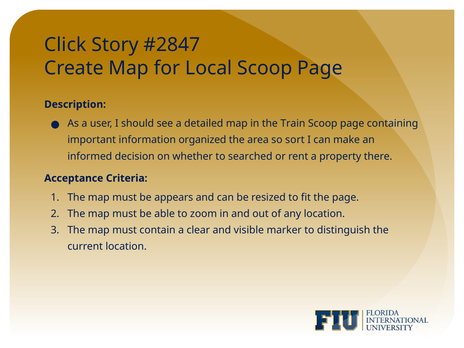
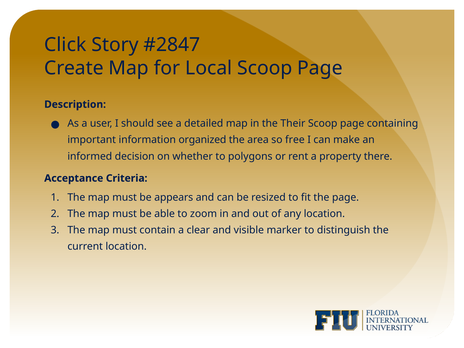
Train: Train -> Their (293, 123)
sort: sort -> free (295, 140)
searched: searched -> polygons (250, 156)
